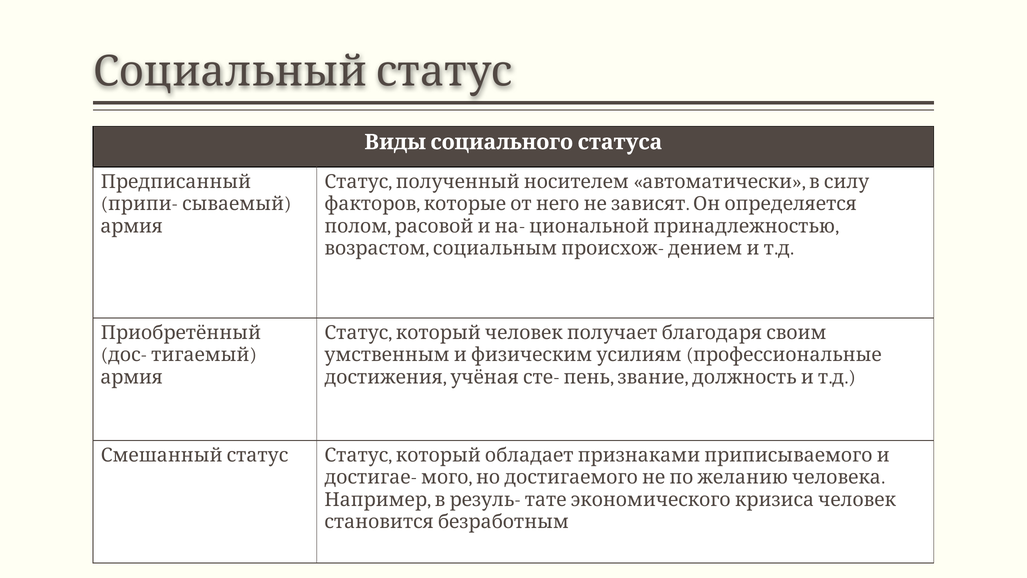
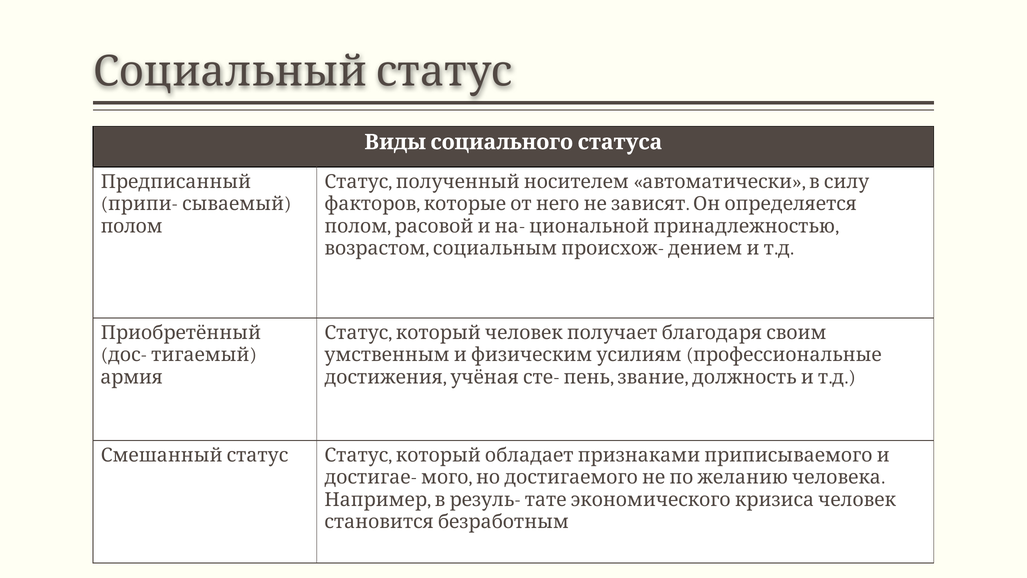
армия: армия -> полом (132, 226)
